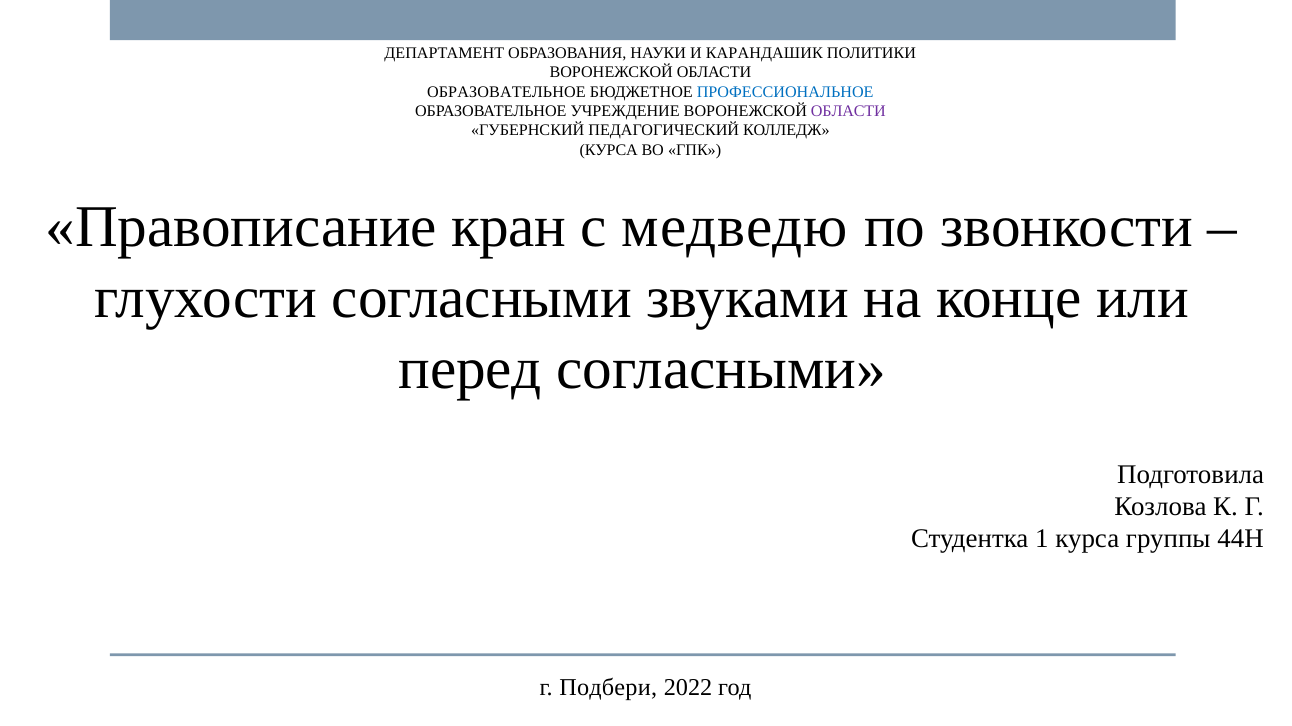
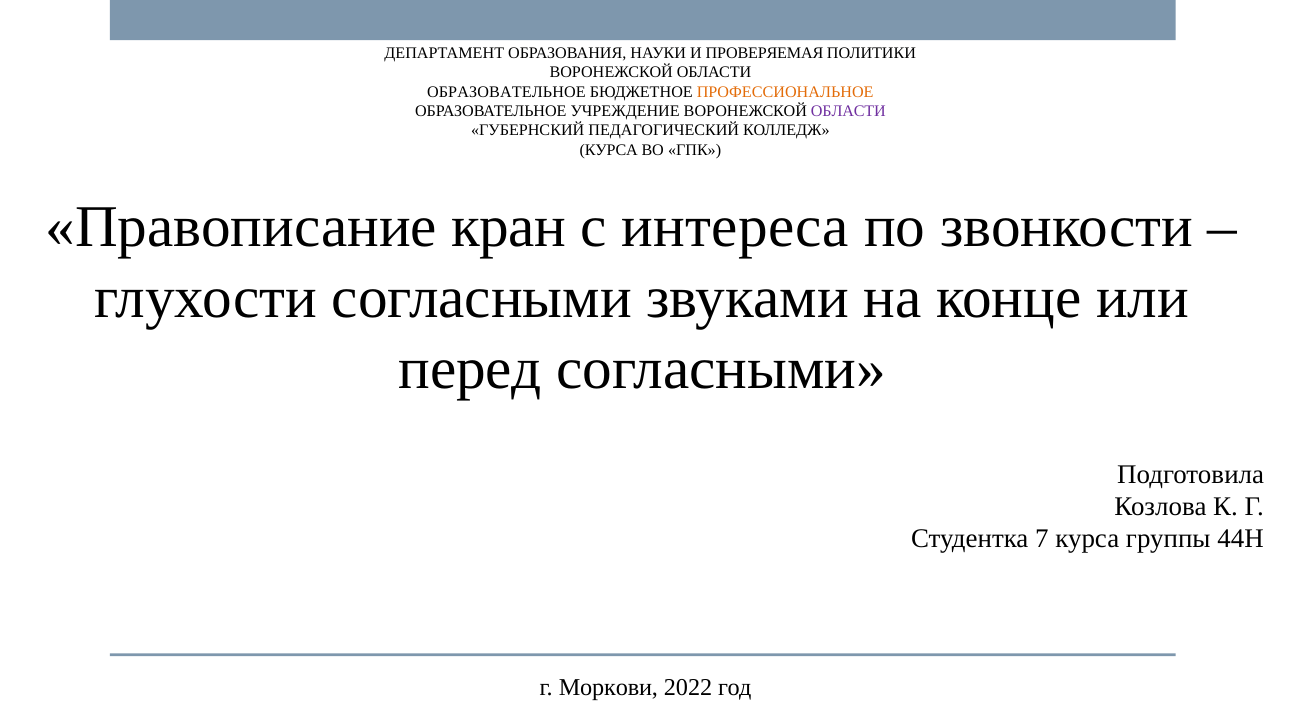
КАРАНДАШИК: КАРАНДАШИК -> ПРОВЕРЯЕМАЯ (765, 53)
ПРОФЕССИОНАЛЬНОЕ colour: blue -> orange (785, 92)
медведю: медведю -> интереса (735, 227)
1: 1 -> 7 (1042, 540)
Подбери: Подбери -> Моркови (608, 688)
